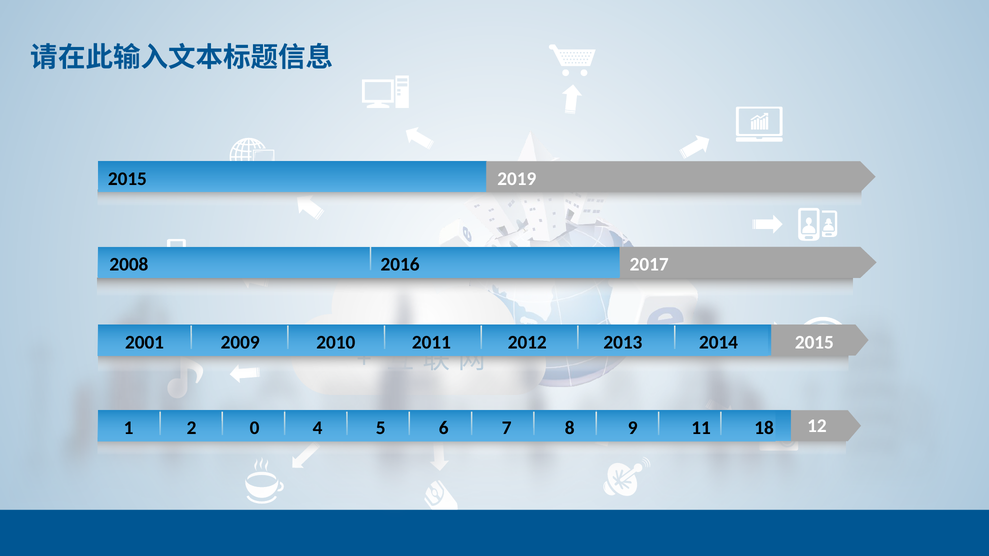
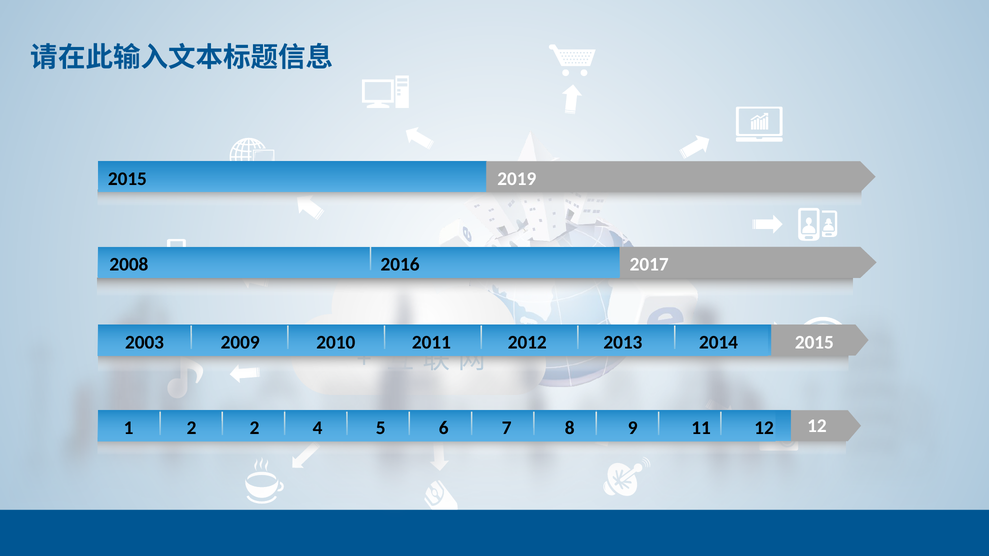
2001: 2001 -> 2003 (145, 343)
2 0: 0 -> 2 (255, 428)
11 18: 18 -> 12 (764, 428)
